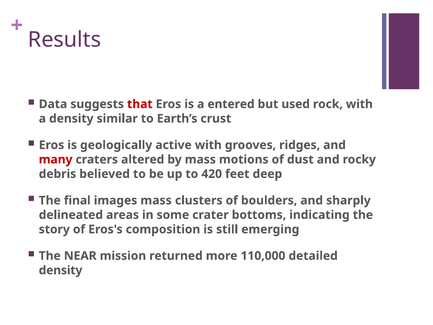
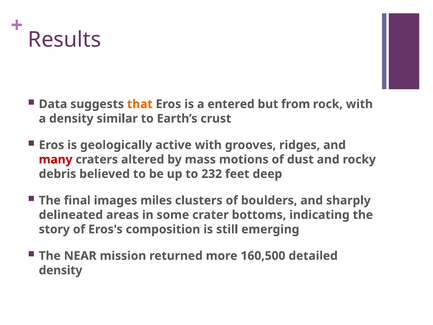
that colour: red -> orange (140, 104)
used: used -> from (296, 104)
420: 420 -> 232 (212, 174)
images mass: mass -> miles (156, 200)
110,000: 110,000 -> 160,500 (263, 256)
